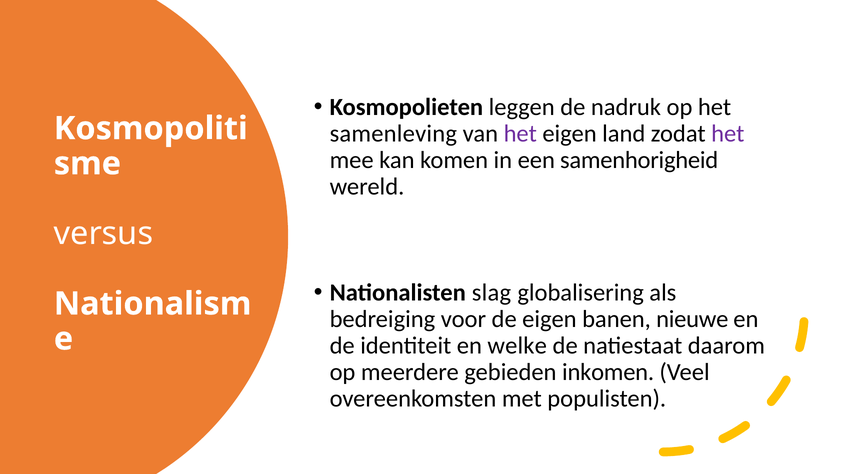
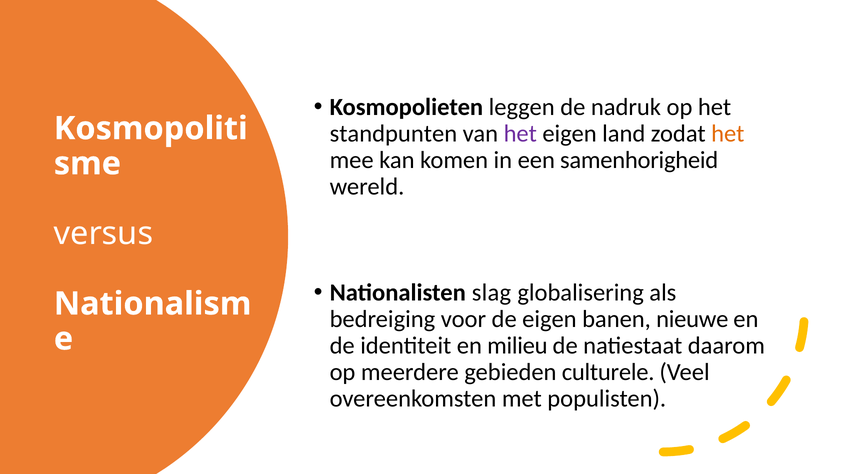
samenleving: samenleving -> standpunten (393, 134)
het colour: purple -> orange (728, 134)
welke: welke -> milieu (517, 346)
inkomen: inkomen -> culturele (608, 372)
